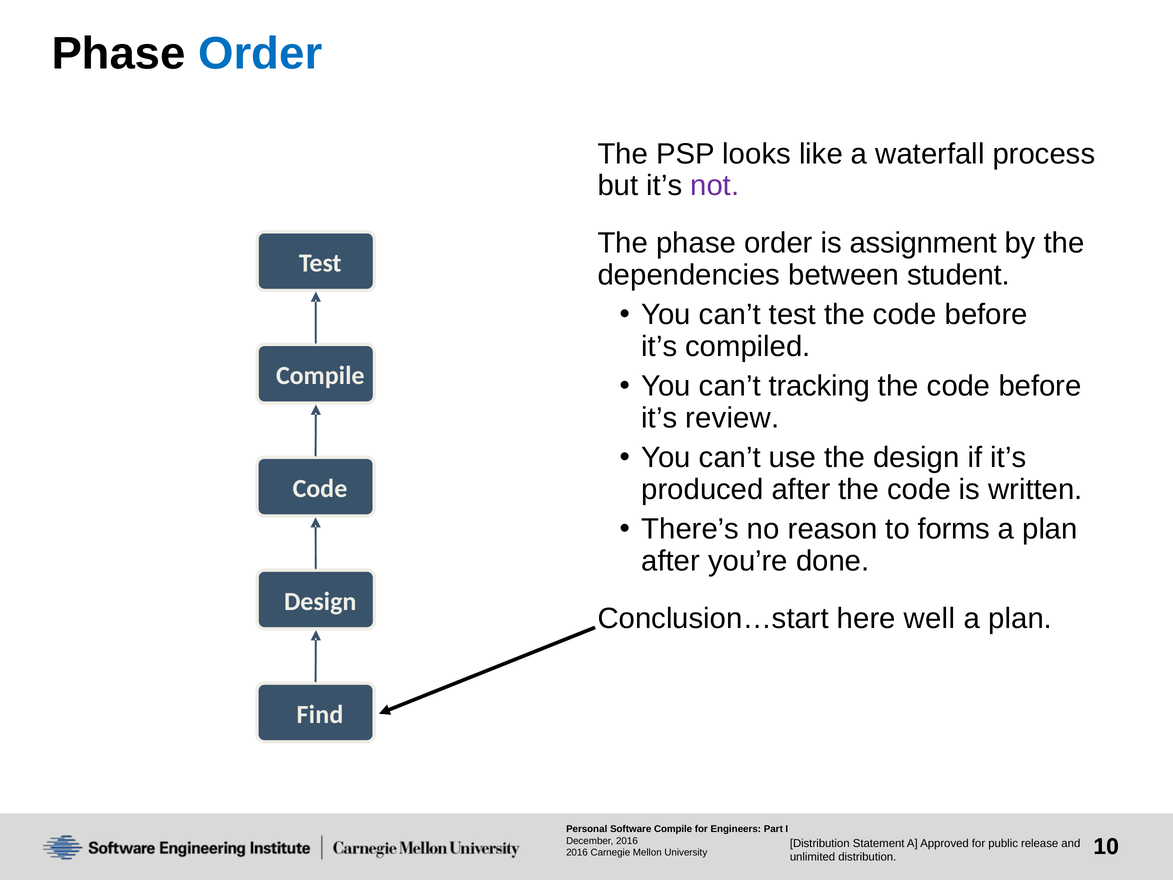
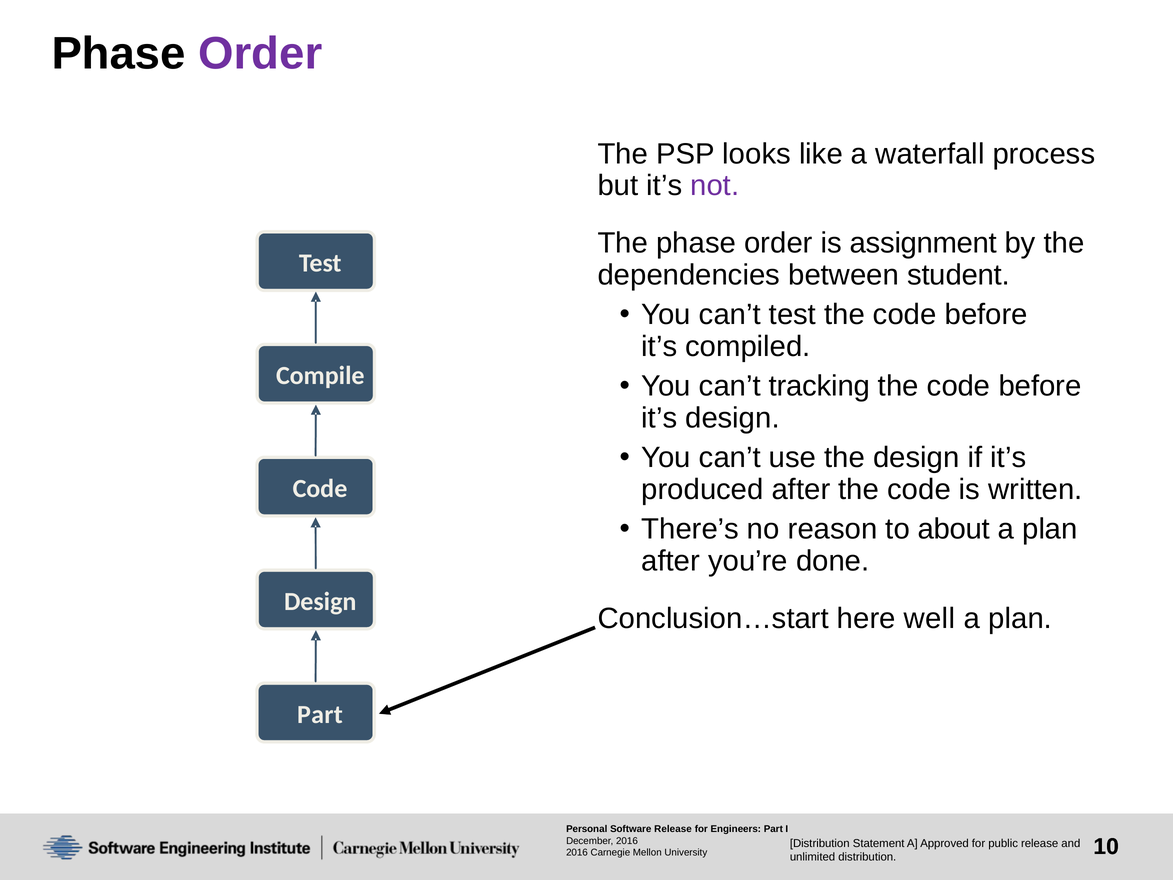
Order colour: blue -> purple (260, 54)
it’s review: review -> design (732, 418)
forms: forms -> about (954, 529)
Find: Find -> Part (320, 714)
Compile: Compile -> Release (673, 829)
